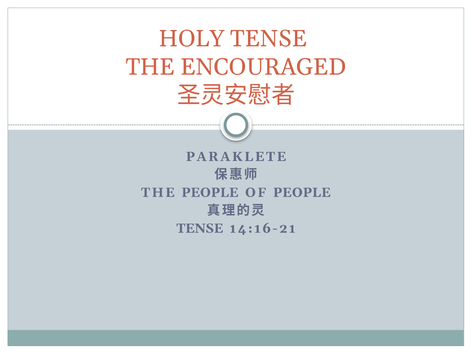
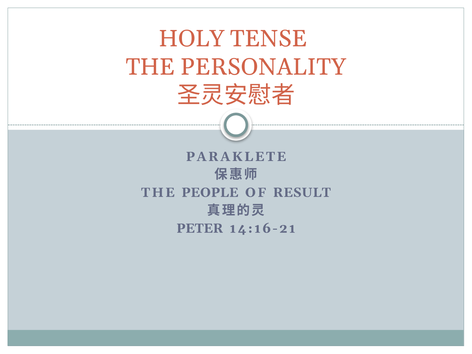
ENCOURAGED: ENCOURAGED -> PERSONALITY (263, 67)
OF PEOPLE: PEOPLE -> RESULT (302, 193)
TENSE: TENSE -> PETER (200, 228)
